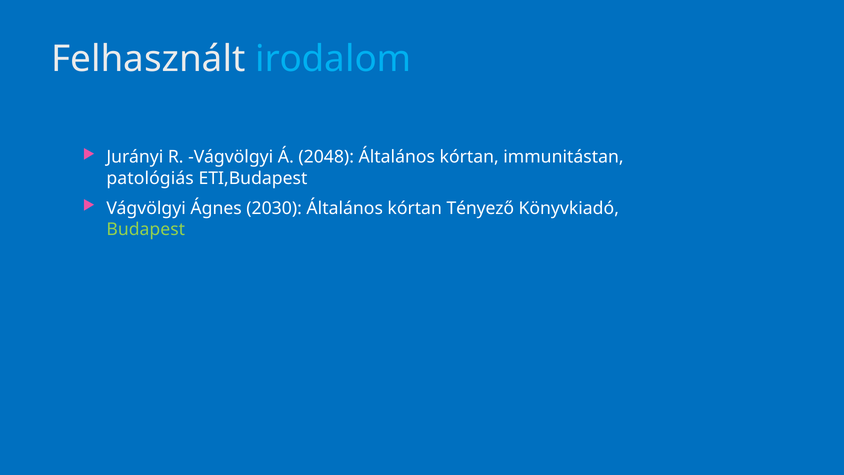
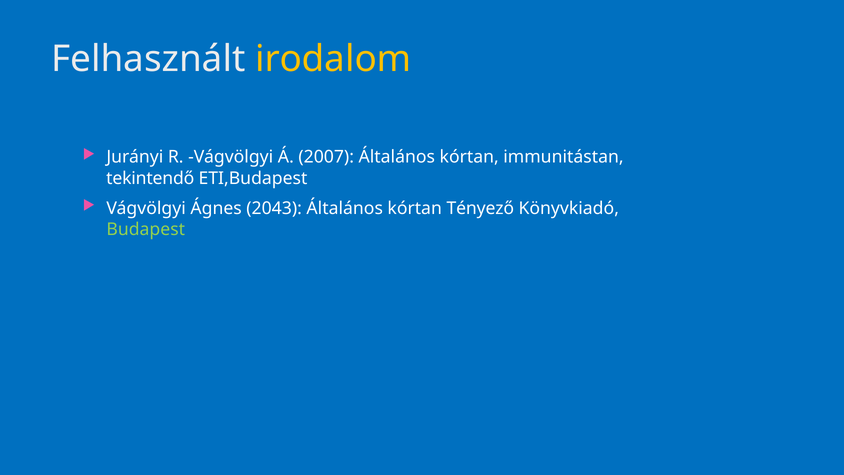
irodalom colour: light blue -> yellow (333, 59)
2048: 2048 -> 2007 (326, 157)
patológiás: patológiás -> tekintendő (150, 178)
2030: 2030 -> 2043 (274, 208)
